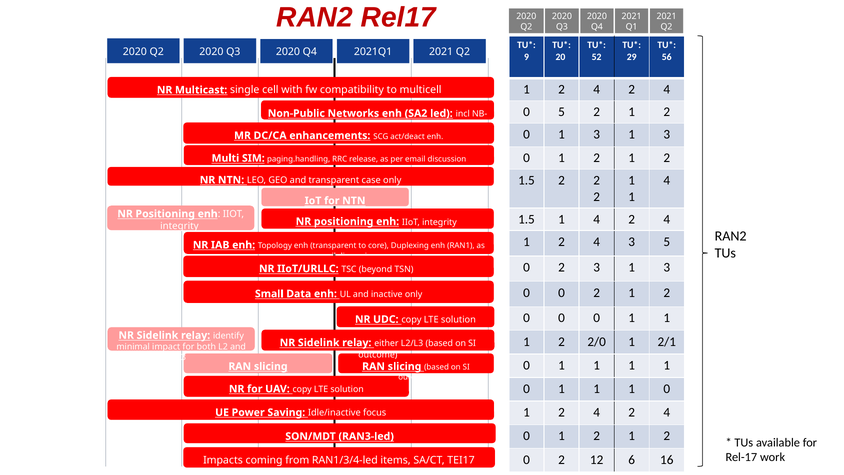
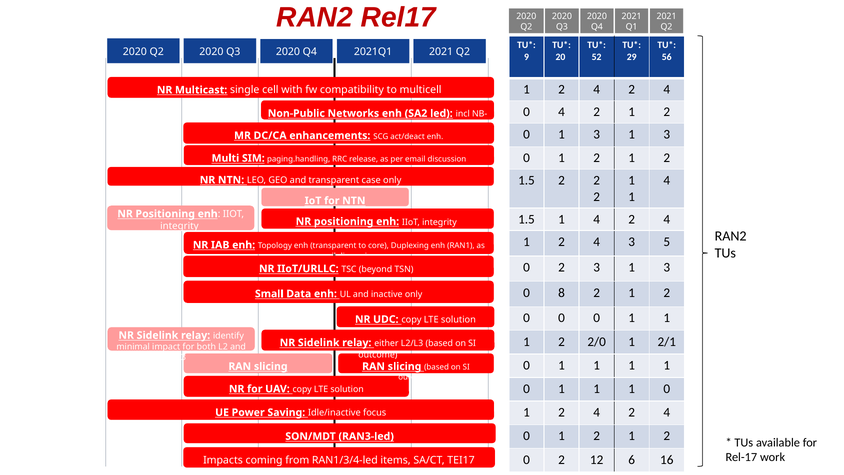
0 5: 5 -> 4 (562, 112)
0: 0 -> 8 (562, 293)
